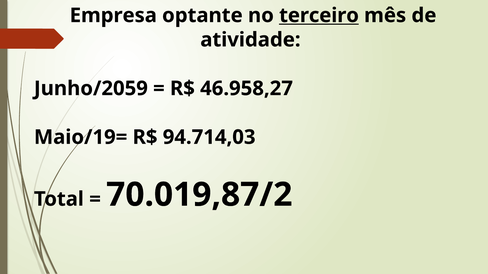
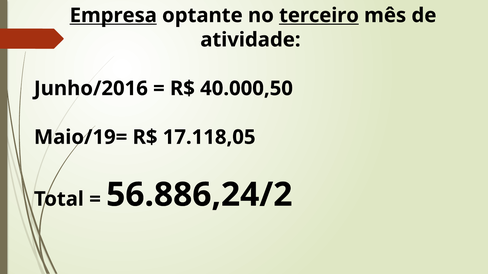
Empresa underline: none -> present (113, 15)
Junho/2059: Junho/2059 -> Junho/2016 (91, 89)
46.958,27: 46.958,27 -> 40.000,50 (247, 89)
94.714,03: 94.714,03 -> 17.118,05 (209, 137)
70.019,87/2: 70.019,87/2 -> 56.886,24/2 (199, 195)
